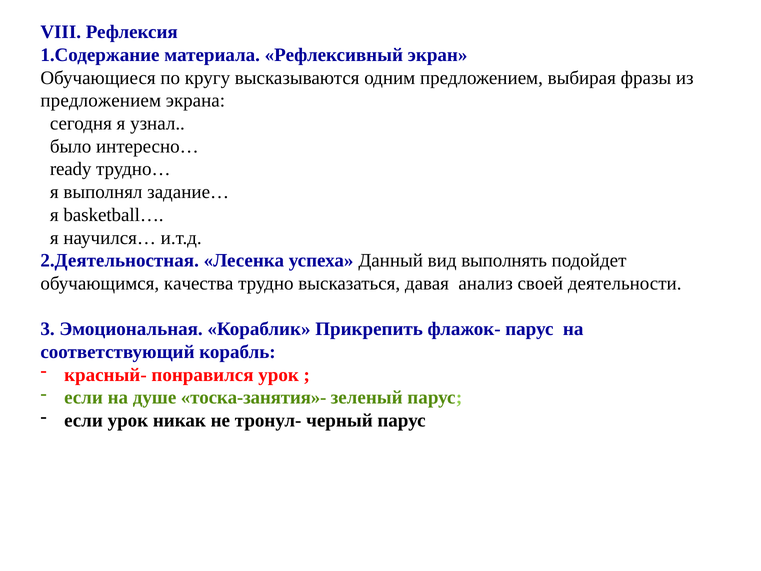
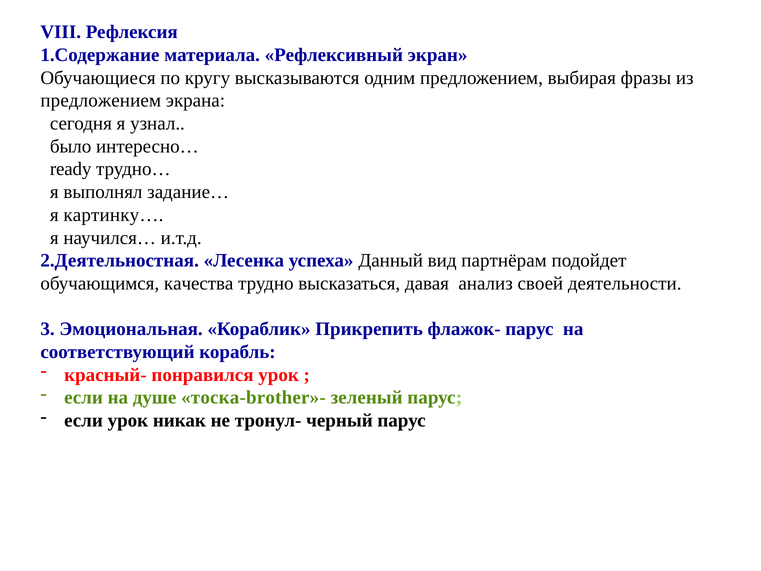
basketball…: basketball… -> картинку… (113, 215)
выполнять: выполнять -> партнёрам (504, 260)
тоска-занятия»-: тоска-занятия»- -> тоска-brother»- (253, 397)
